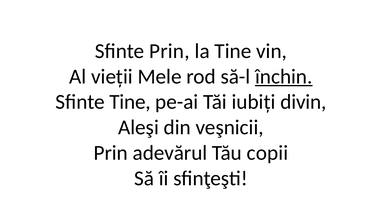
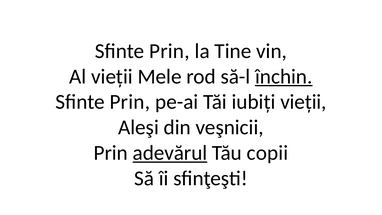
Tine: Tine -> Prin (130, 102)
iubiți divin: divin -> vieții (303, 102)
adevărul underline: none -> present (170, 153)
